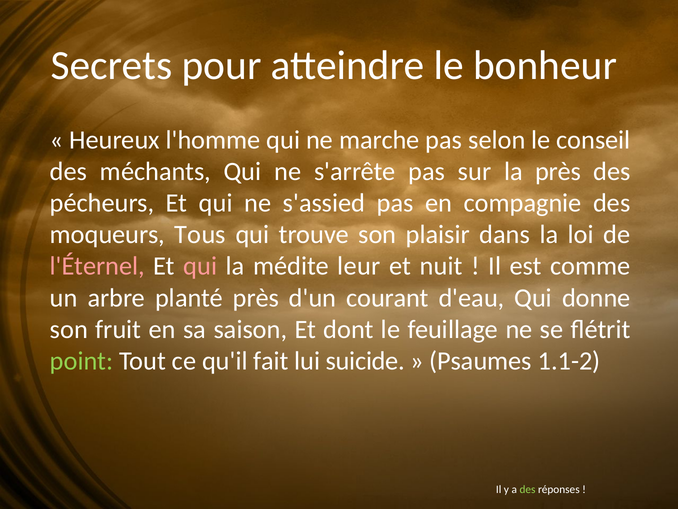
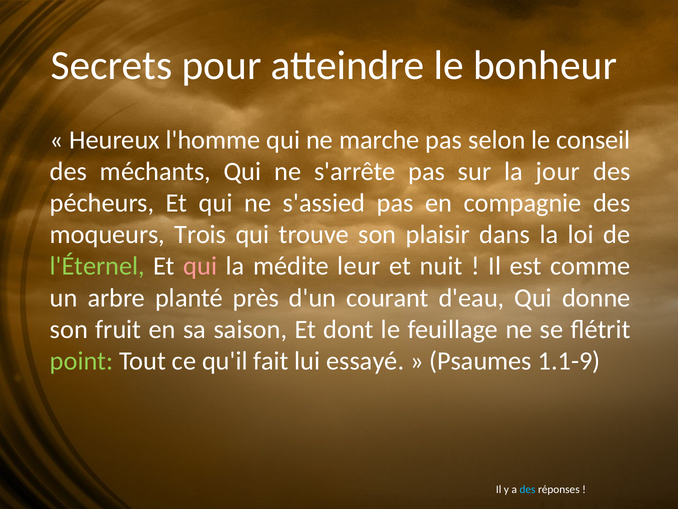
la près: près -> jour (558, 171)
Tous: Tous -> Trois (200, 234)
l'Éternel colour: pink -> light green (97, 266)
suicide: suicide -> essayé (365, 361)
1.1-2: 1.1-2 -> 1.1-9 (569, 361)
des colour: light green -> light blue (528, 489)
